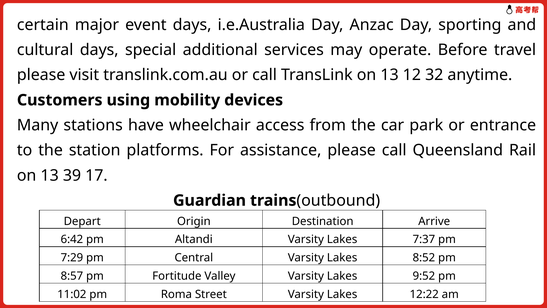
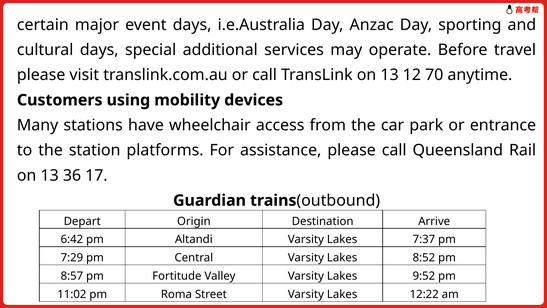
32: 32 -> 70 (434, 75)
39: 39 -> 36 (72, 175)
